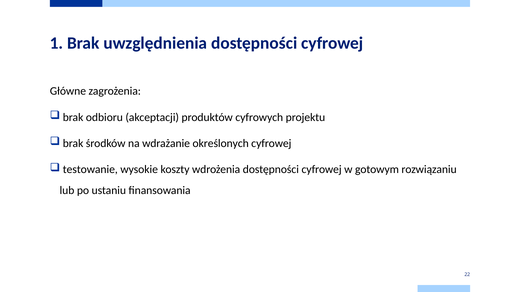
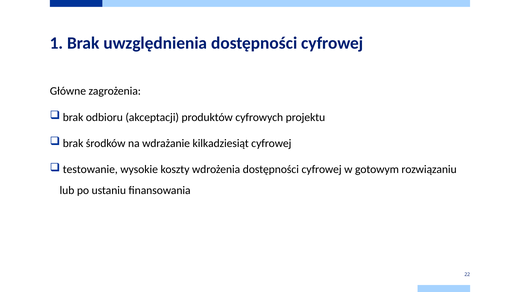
określonych: określonych -> kilkadziesiąt (221, 144)
